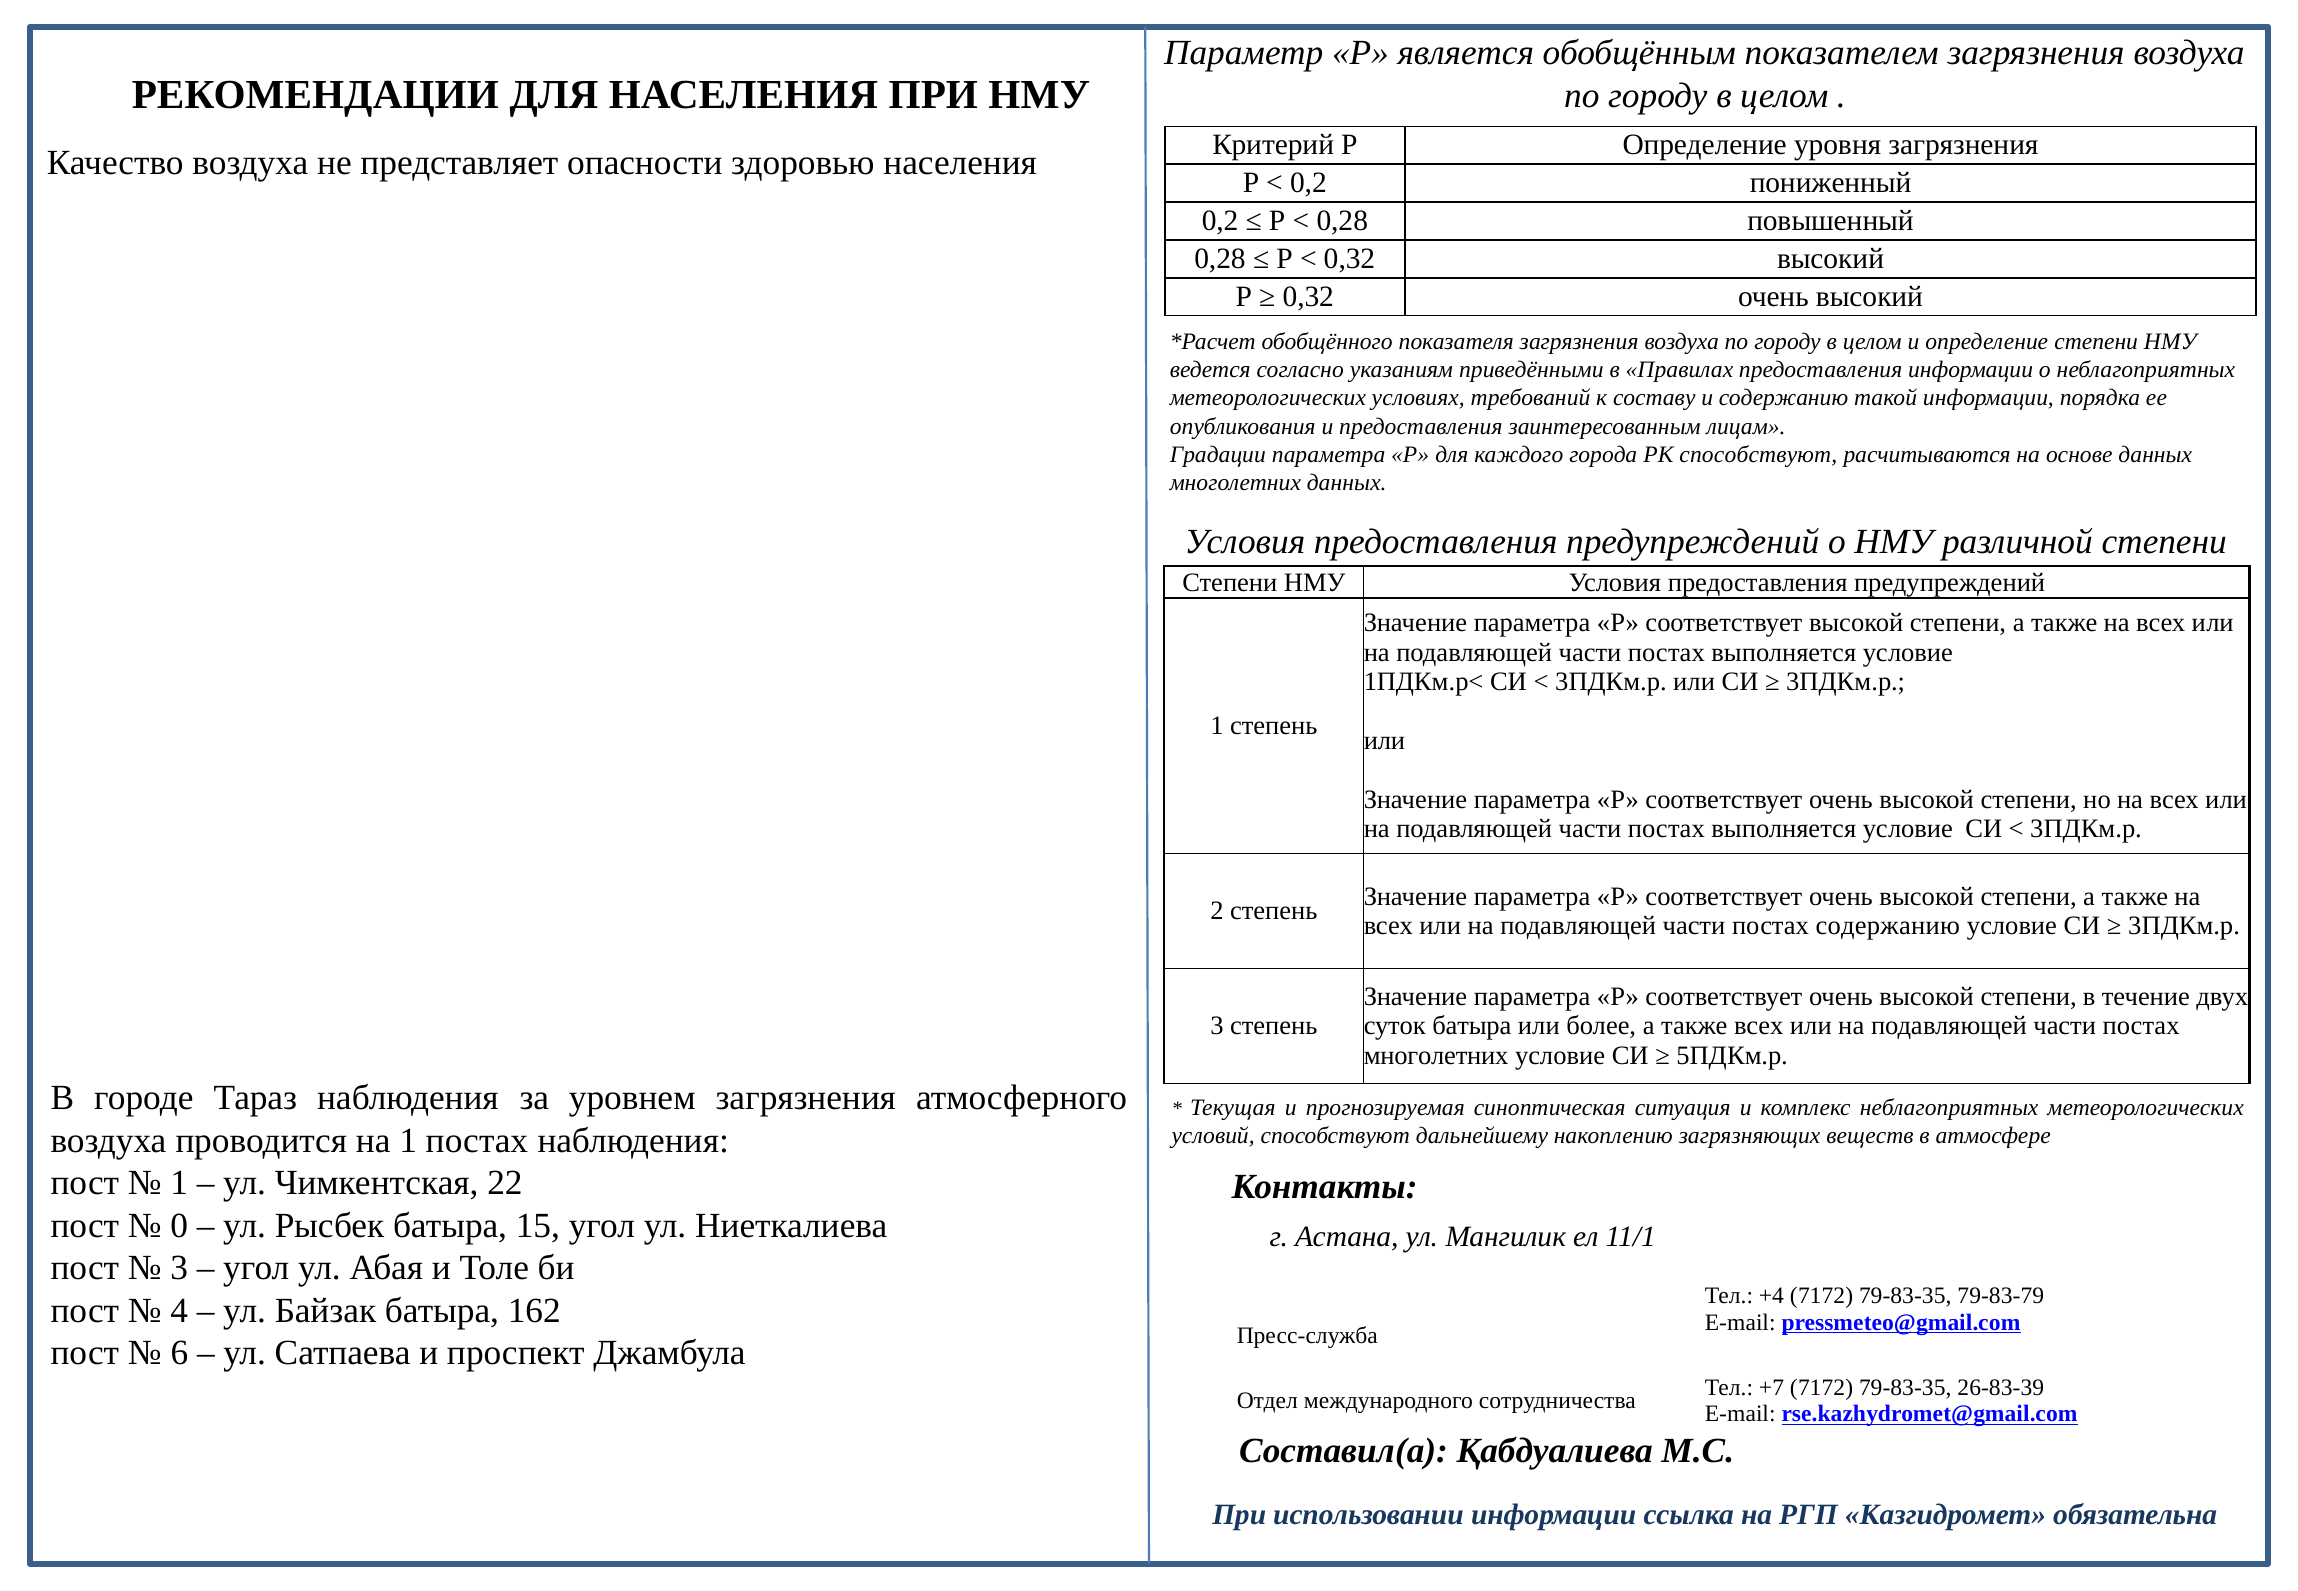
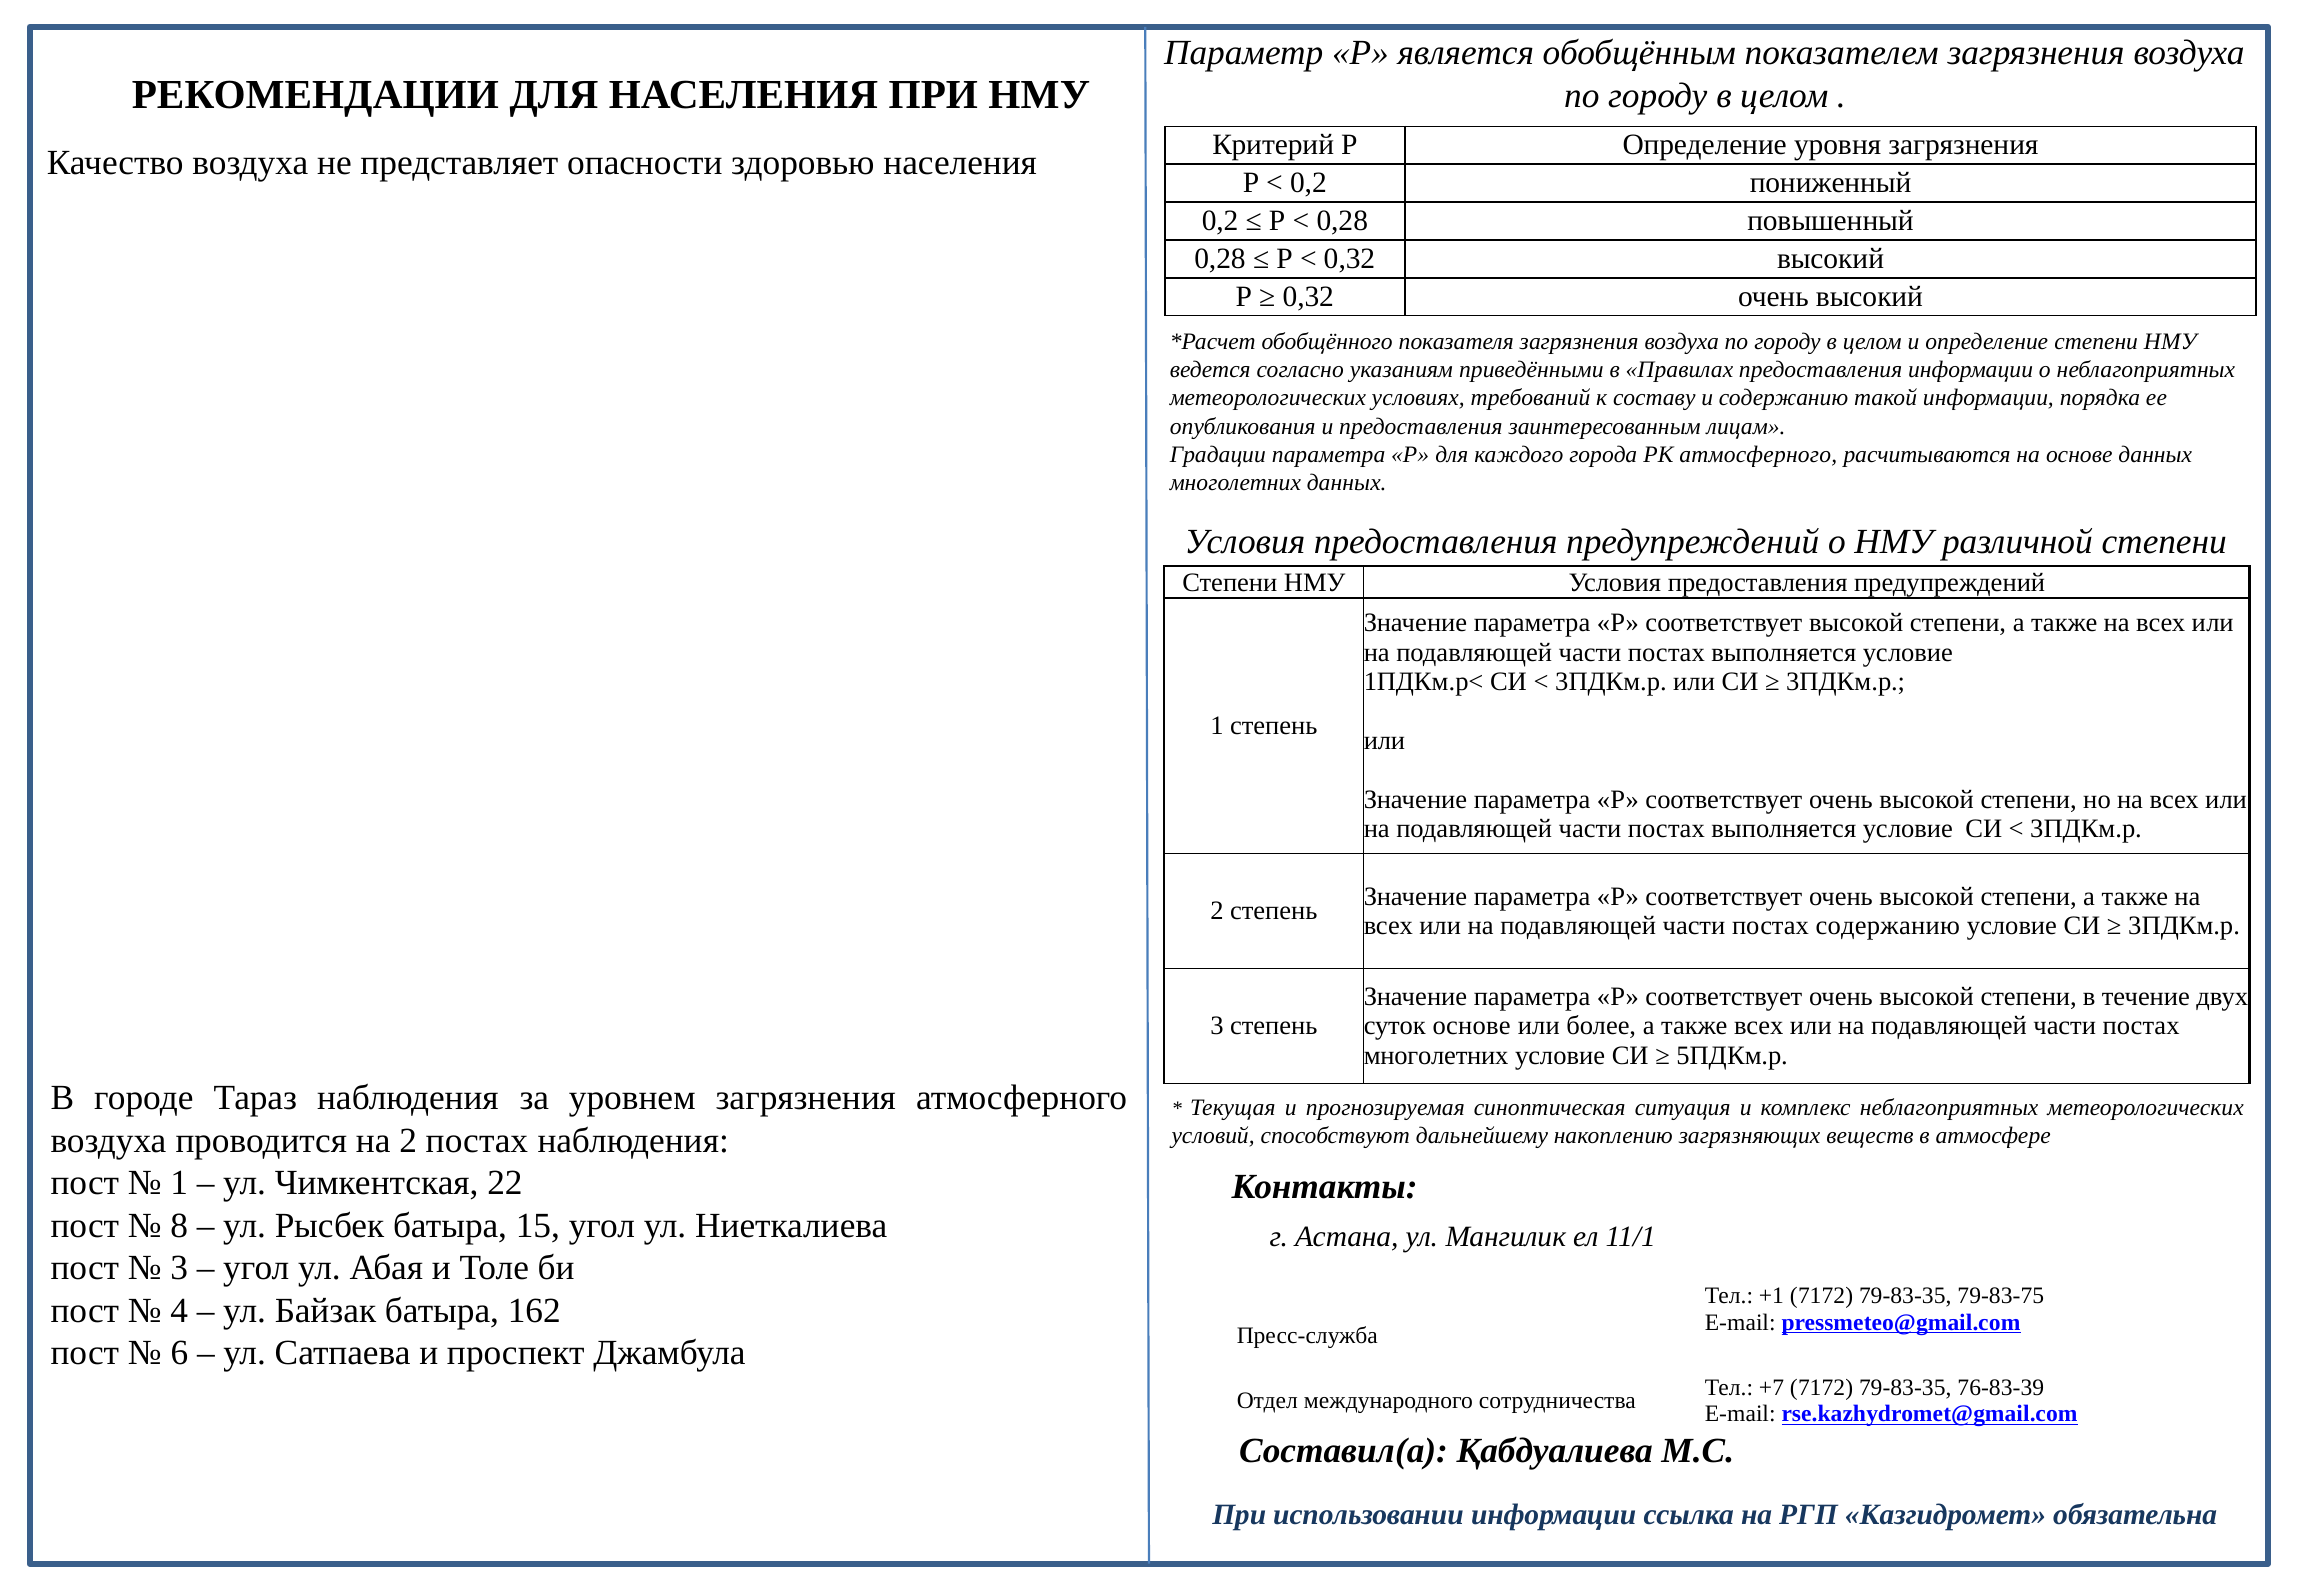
РК способствуют: способствуют -> атмосферного (1758, 454)
суток батыра: батыра -> основе (1472, 1026)
на 1: 1 -> 2 (408, 1141)
0: 0 -> 8 (179, 1225)
+4: +4 -> +1 (1771, 1296)
79-83-79: 79-83-79 -> 79-83-75 (2001, 1296)
26-83-39: 26-83-39 -> 76-83-39 (2001, 1388)
